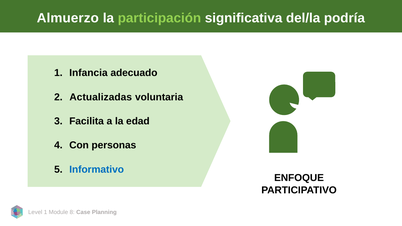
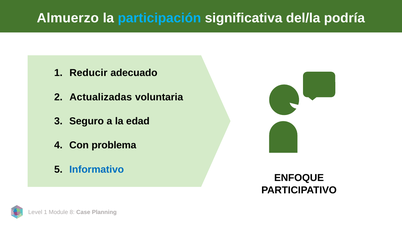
participación colour: light green -> light blue (159, 18)
Infancia: Infancia -> Reducir (88, 73)
Facilita: Facilita -> Seguro (87, 121)
personas: personas -> problema (114, 145)
